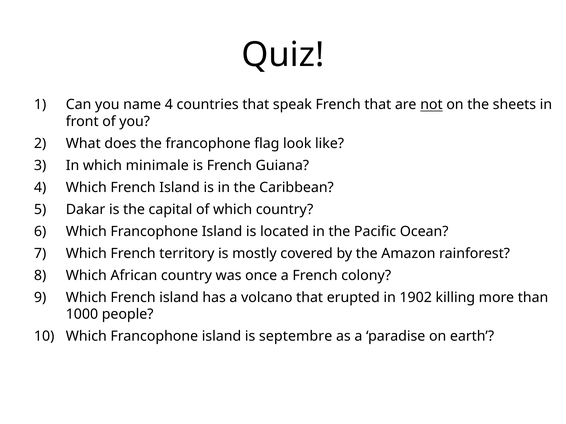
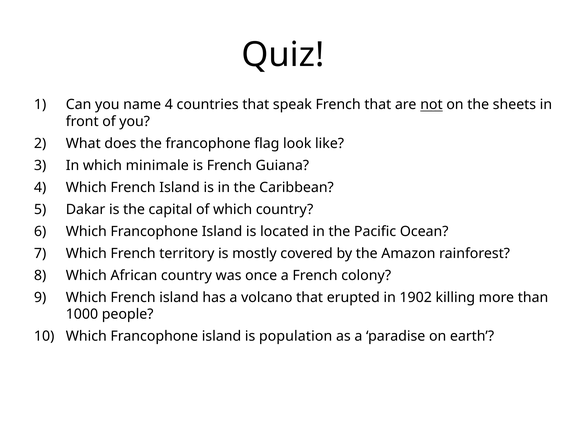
septembre: septembre -> population (296, 337)
